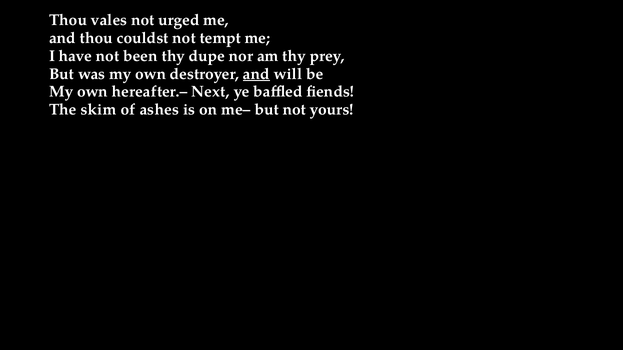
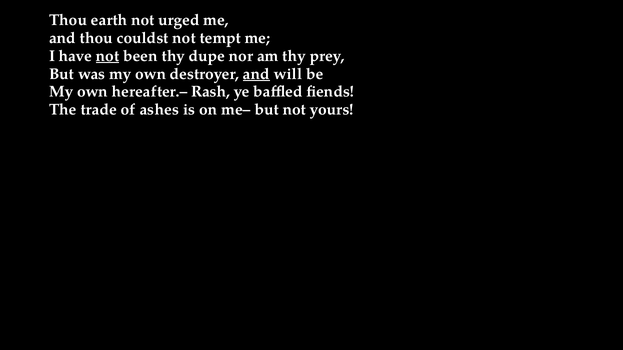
vales: vales -> earth (109, 20)
not underline: none -> present (108, 56)
Next: Next -> Rash (211, 92)
skim: skim -> trade (99, 110)
